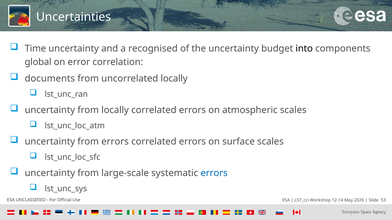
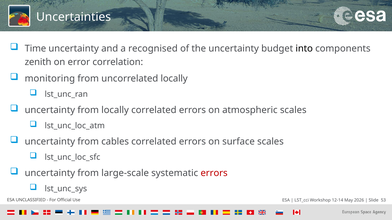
global: global -> zenith (38, 62)
documents: documents -> monitoring (50, 79)
from errors: errors -> cables (115, 142)
errors colour: blue -> red (214, 174)
